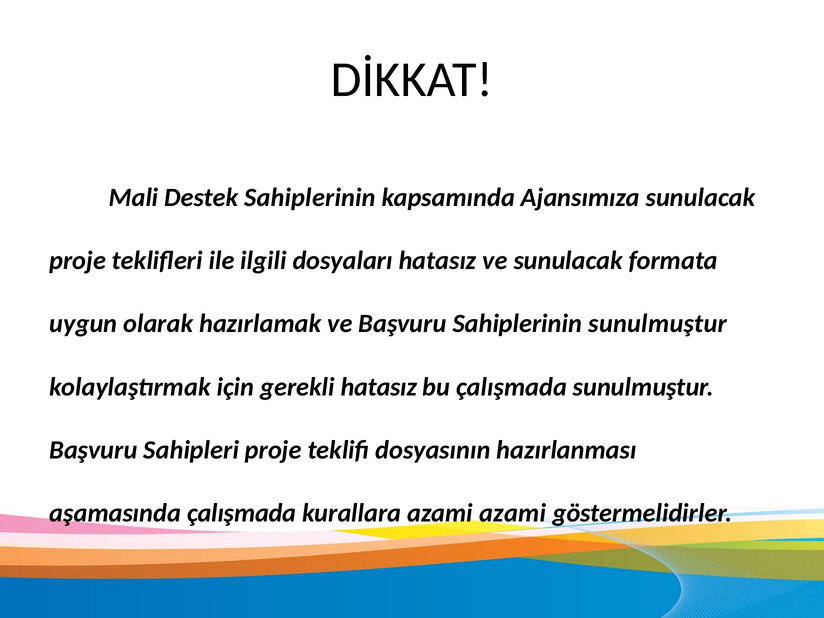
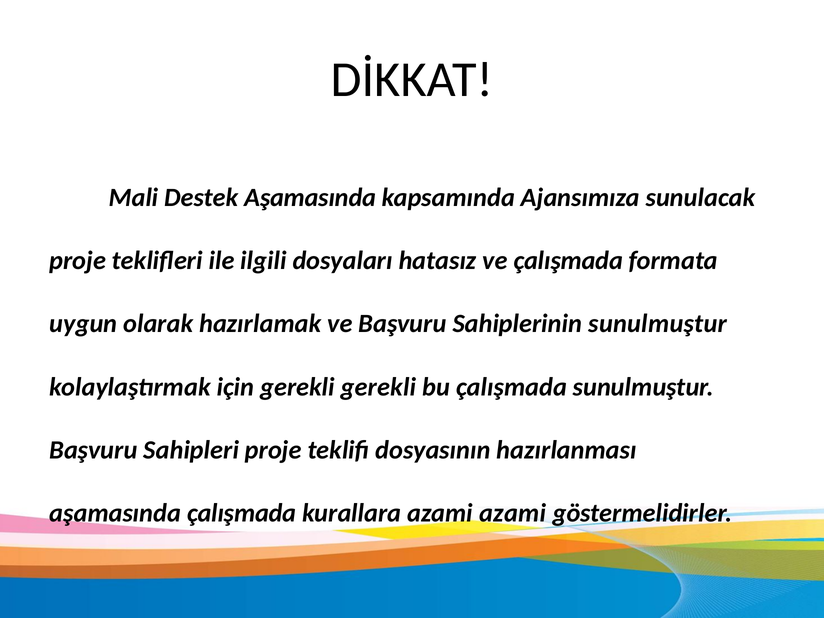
Destek Sahiplerinin: Sahiplerinin -> Aşamasında (310, 198)
ve sunulacak: sunulacak -> çalışmada (568, 261)
gerekli hatasız: hatasız -> gerekli (379, 387)
